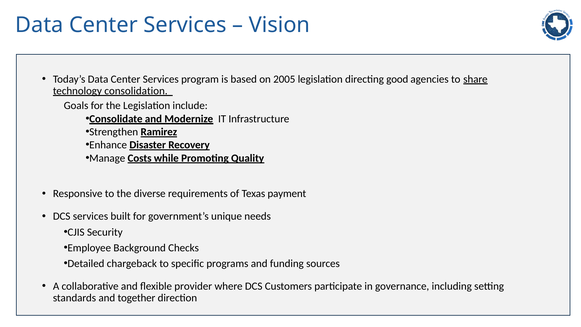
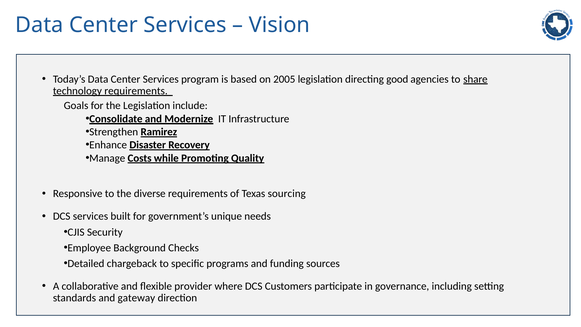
technology consolidation: consolidation -> requirements (136, 91)
payment: payment -> sourcing (287, 194)
together: together -> gateway (136, 298)
